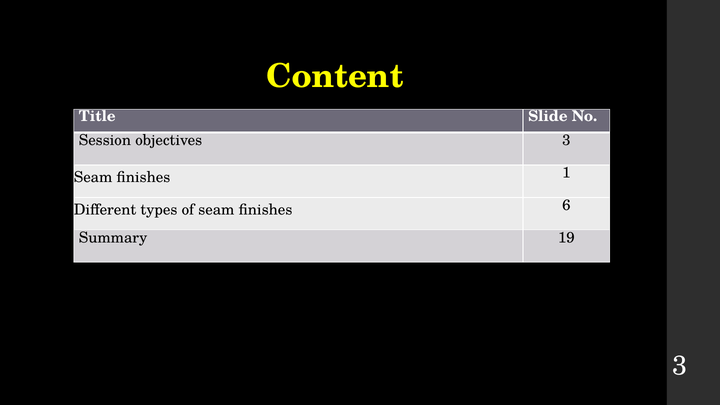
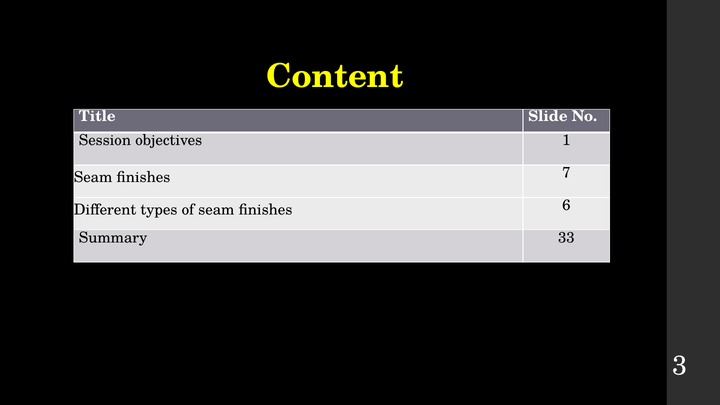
objectives 3: 3 -> 1 (566, 140)
1: 1 -> 7 (566, 173)
19: 19 -> 33 (566, 238)
